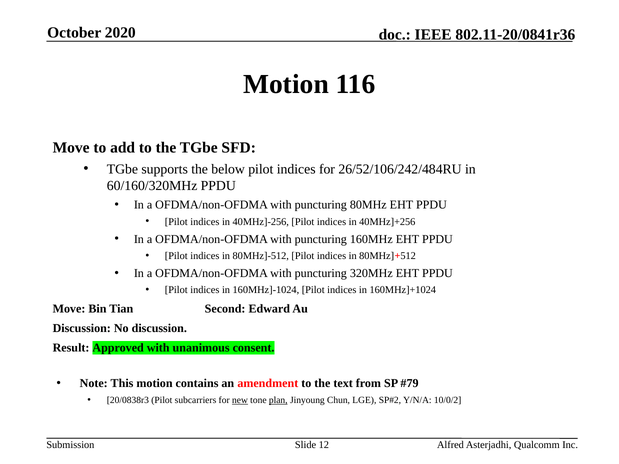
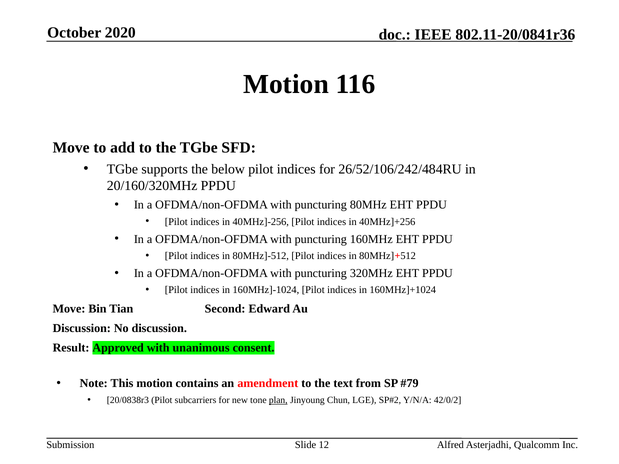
60/160/320MHz: 60/160/320MHz -> 20/160/320MHz (152, 186)
new underline: present -> none (240, 400)
10/0/2: 10/0/2 -> 42/0/2 (448, 400)
